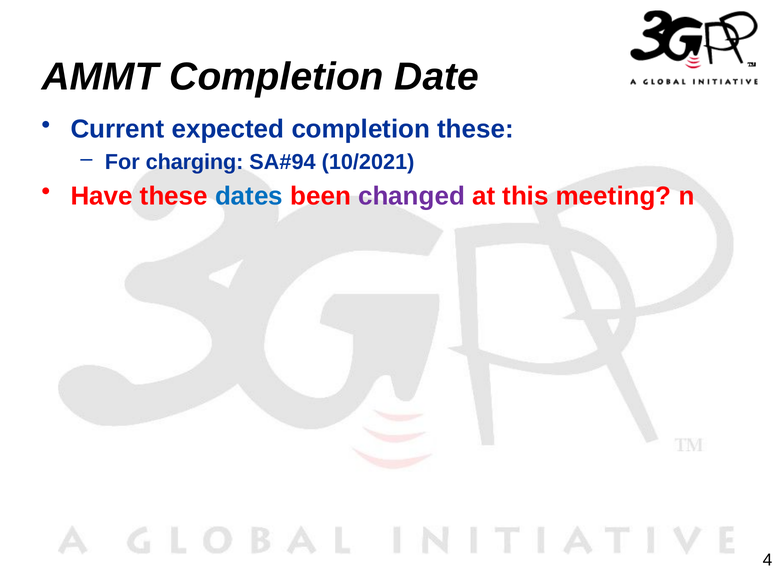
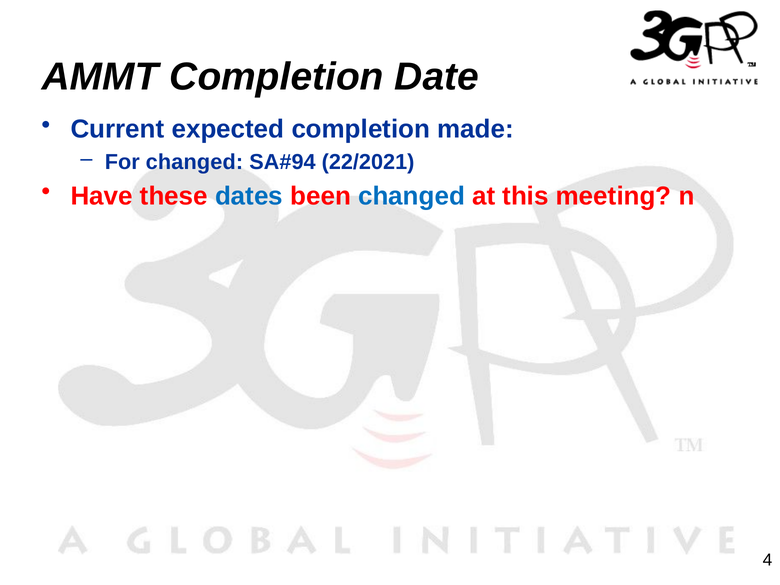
completion these: these -> made (476, 129)
For charging: charging -> changed (194, 162)
10/2021: 10/2021 -> 22/2021 (368, 162)
changed colour: purple -> blue (412, 196)
